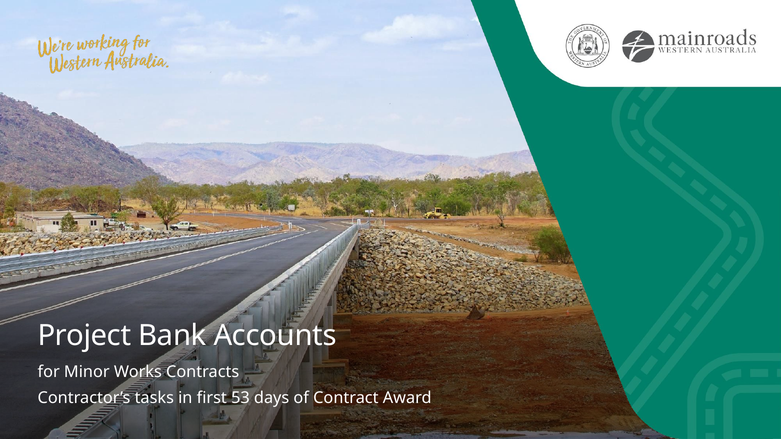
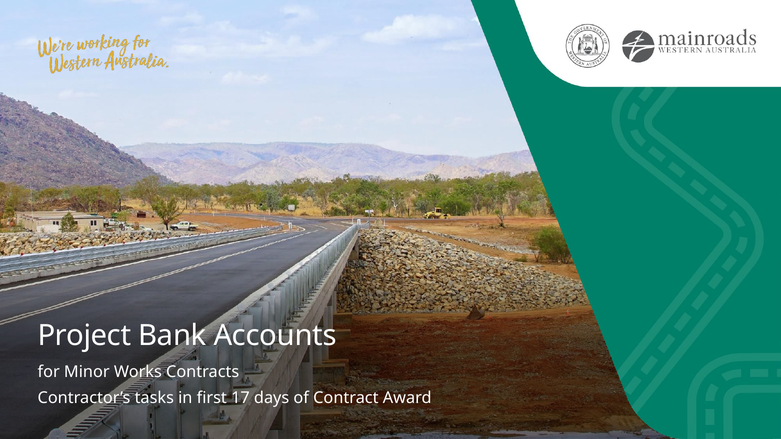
53: 53 -> 17 (240, 398)
